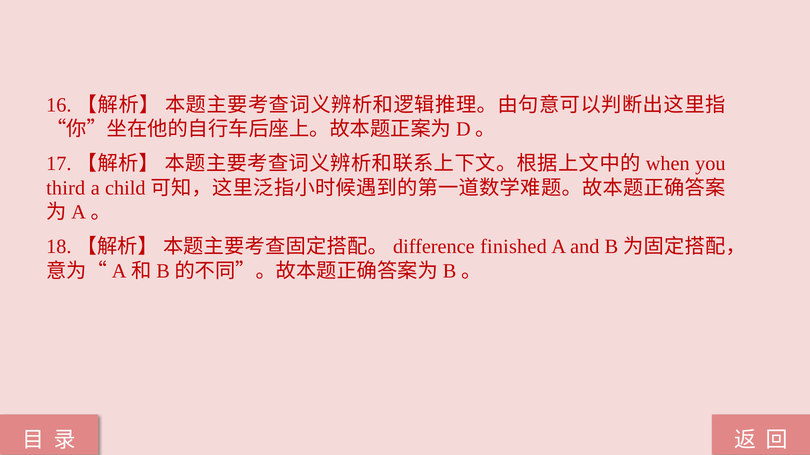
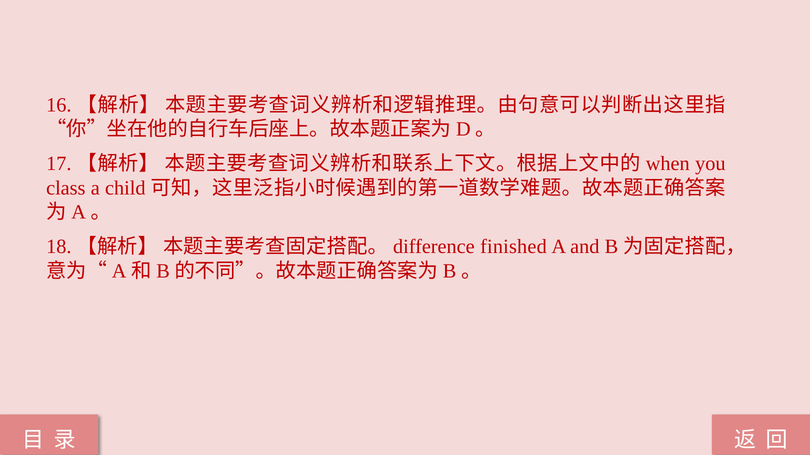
third: third -> class (66, 188)
